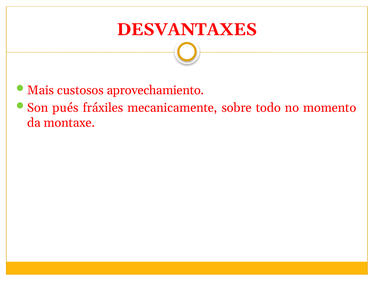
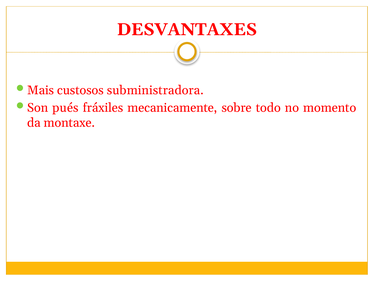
aprovechamiento: aprovechamiento -> subministradora (155, 90)
